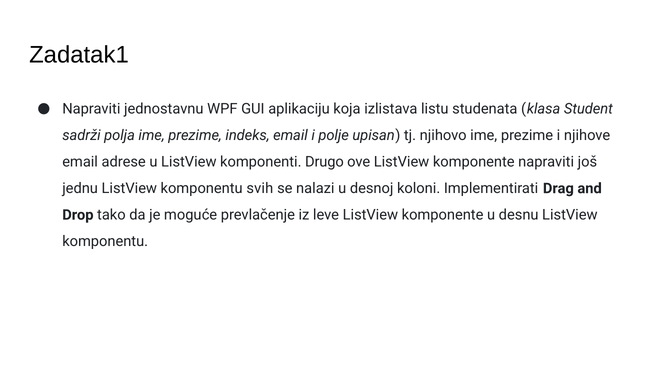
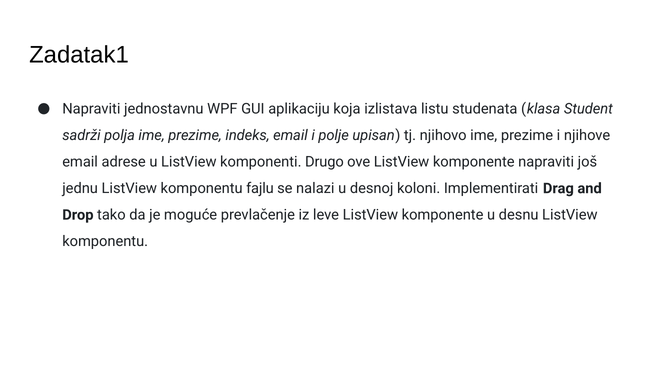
svih: svih -> fajlu (260, 188)
